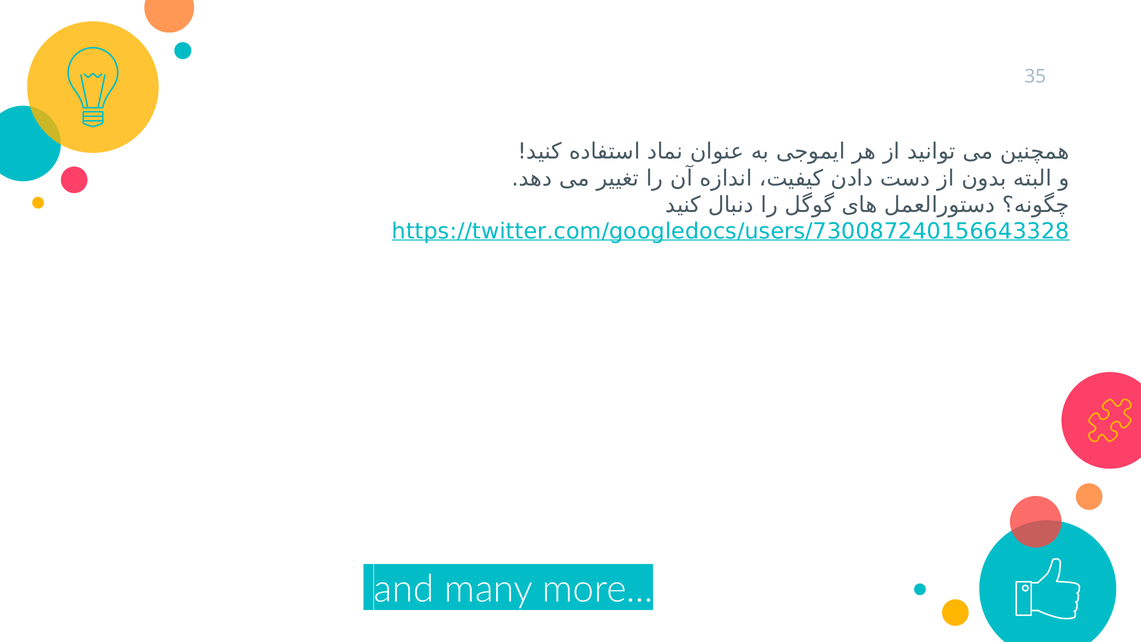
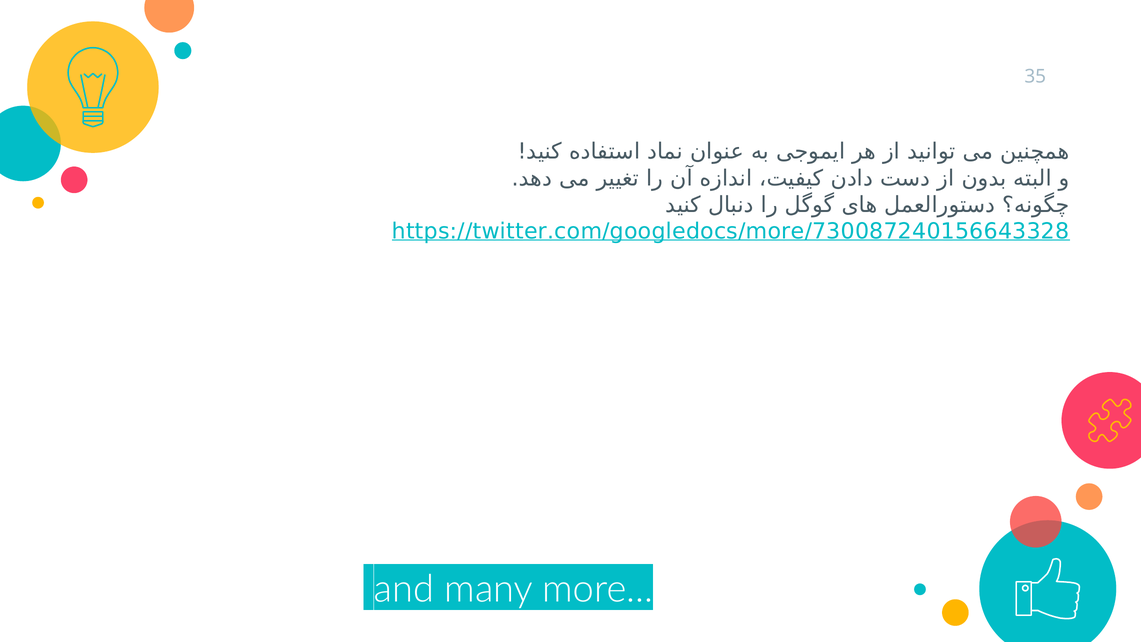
https://twitter.com/googledocs/users/730087240156643328: https://twitter.com/googledocs/users/730087240156643328 -> https://twitter.com/googledocs/more/730087240156643328 (731, 232)
